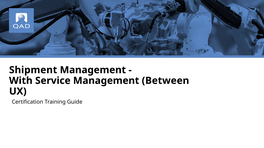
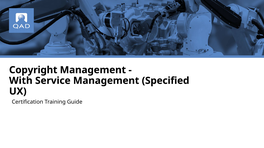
Shipment: Shipment -> Copyright (33, 70)
Between: Between -> Specified (166, 81)
